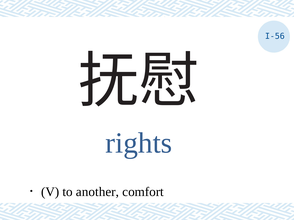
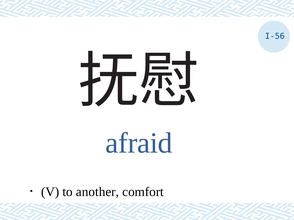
rights: rights -> afraid (139, 143)
